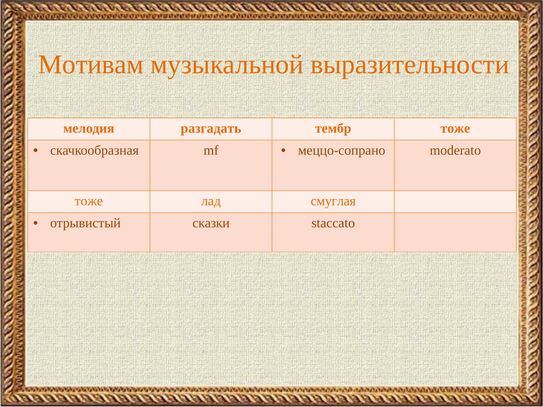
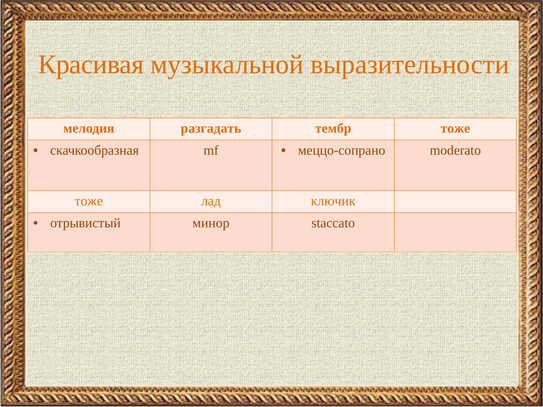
Мотивам: Мотивам -> Красивая (91, 65)
смуглая: смуглая -> ключик (333, 201)
сказки: сказки -> минор (211, 223)
